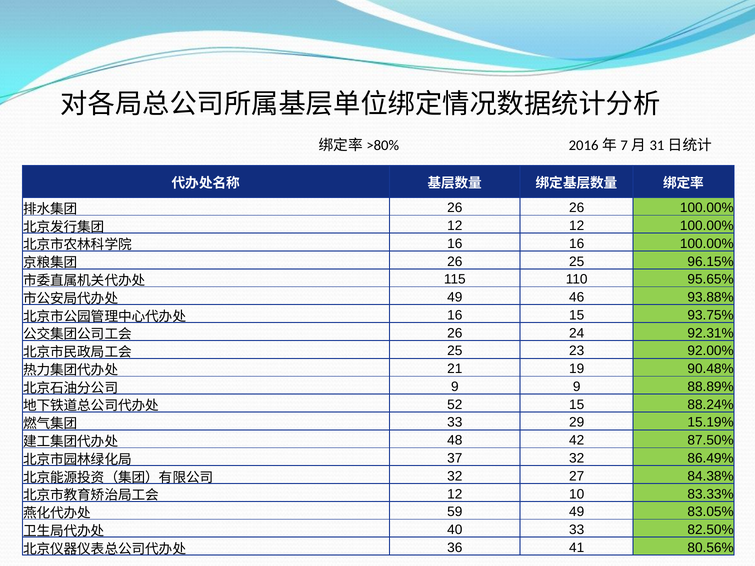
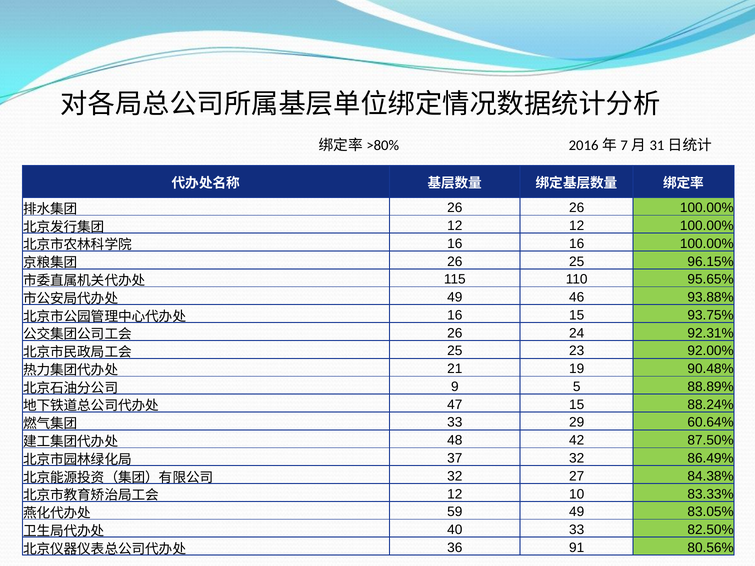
9 9: 9 -> 5 (577, 387)
52: 52 -> 47 (455, 405)
15.19%: 15.19% -> 60.64% (711, 423)
41: 41 -> 91 (577, 548)
